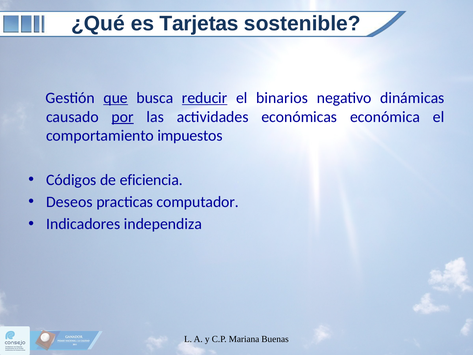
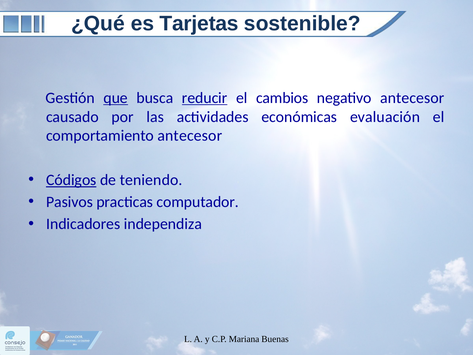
binarios: binarios -> cambios (282, 98)
negativo dinámicas: dinámicas -> antecesor (412, 98)
por underline: present -> none (123, 117)
económica: económica -> evaluación (385, 117)
comportamiento impuestos: impuestos -> antecesor (190, 136)
Códigos underline: none -> present (71, 180)
eficiencia: eficiencia -> teniendo (151, 180)
Deseos: Deseos -> Pasivos (69, 202)
